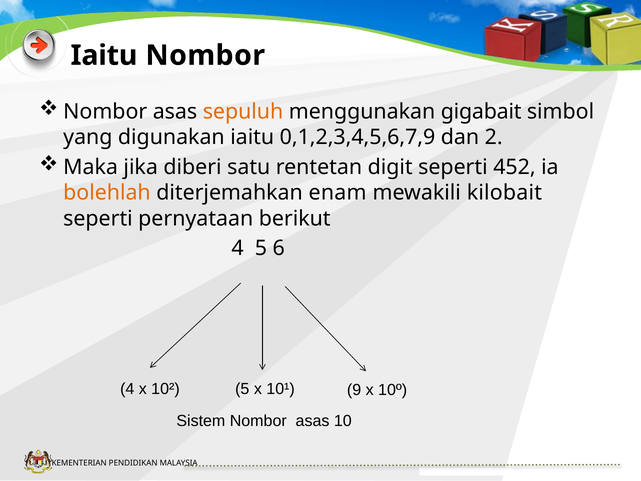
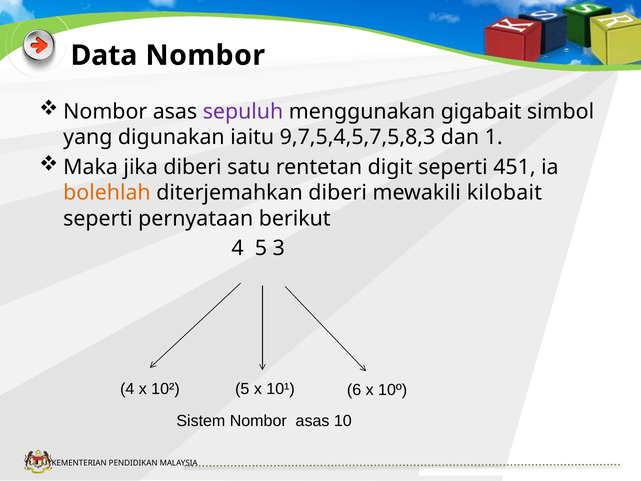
Iaitu: Iaitu -> Data (104, 55)
sepuluh colour: orange -> purple (243, 112)
0,1,2,3,4,5,6,7,9: 0,1,2,3,4,5,6,7,9 -> 9,7,5,4,5,7,5,8,3 (358, 137)
2: 2 -> 1 (494, 137)
452: 452 -> 451 (514, 167)
diterjemahkan enam: enam -> diberi (338, 193)
6: 6 -> 3 (279, 248)
9: 9 -> 6 (354, 390)
